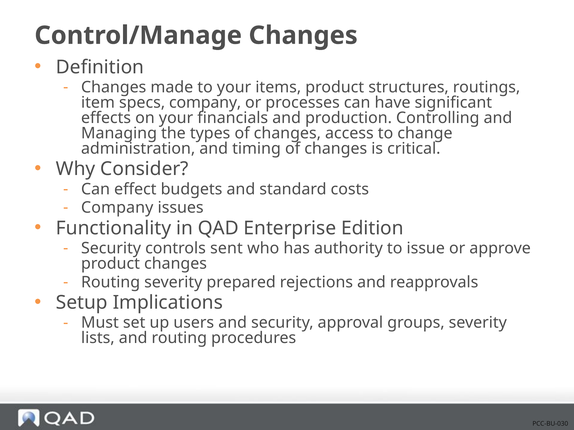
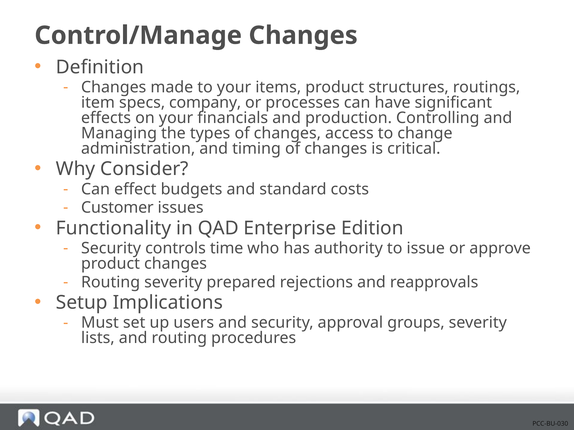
Company: Company -> Customer (117, 208)
sent: sent -> time (227, 249)
